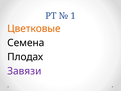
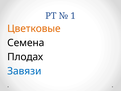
Завязи colour: purple -> blue (24, 71)
